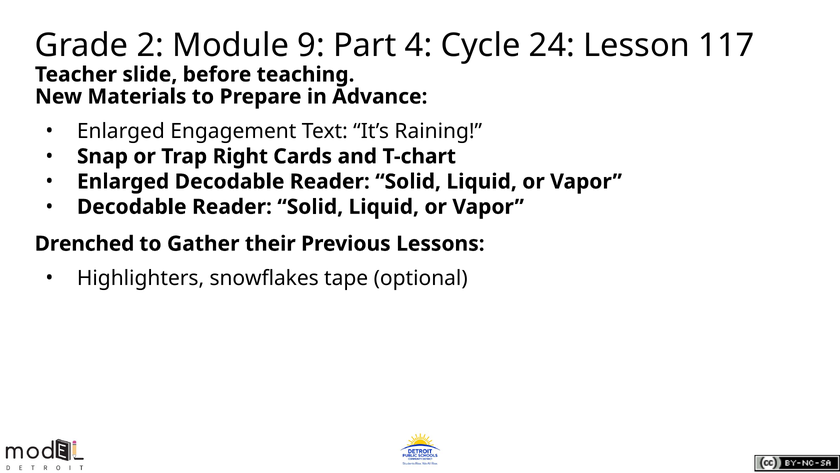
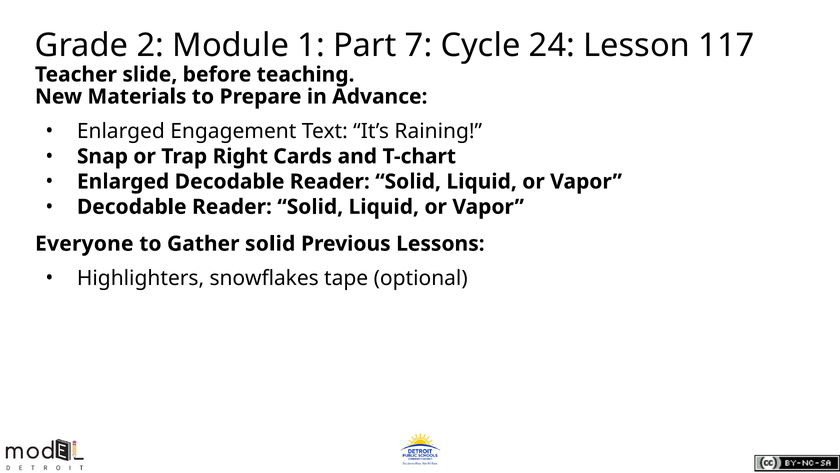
9: 9 -> 1 (311, 45)
4: 4 -> 7 (419, 45)
Drenched: Drenched -> Everyone (84, 244)
Gather their: their -> solid (270, 244)
